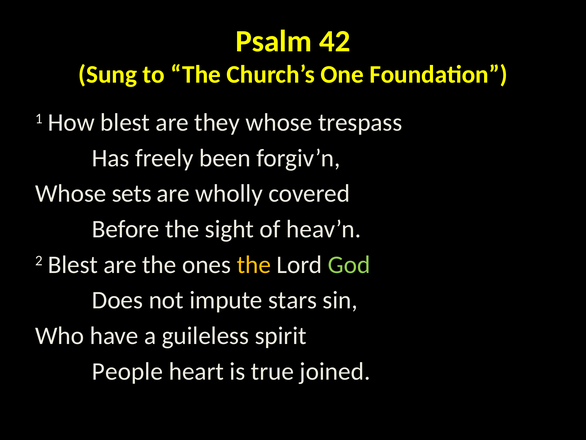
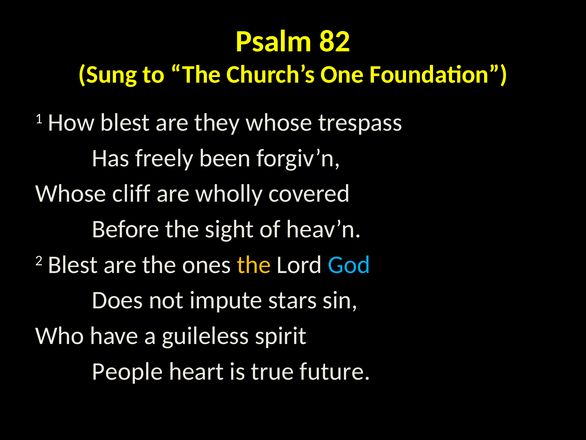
42: 42 -> 82 (335, 41)
sets: sets -> cliff (131, 193)
God colour: light green -> light blue (349, 264)
joined: joined -> future (335, 371)
